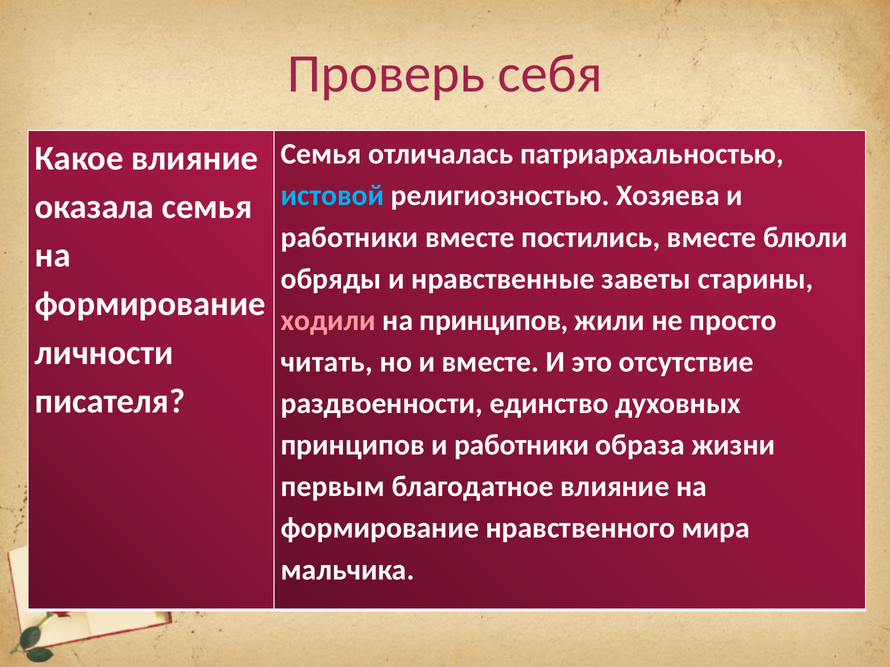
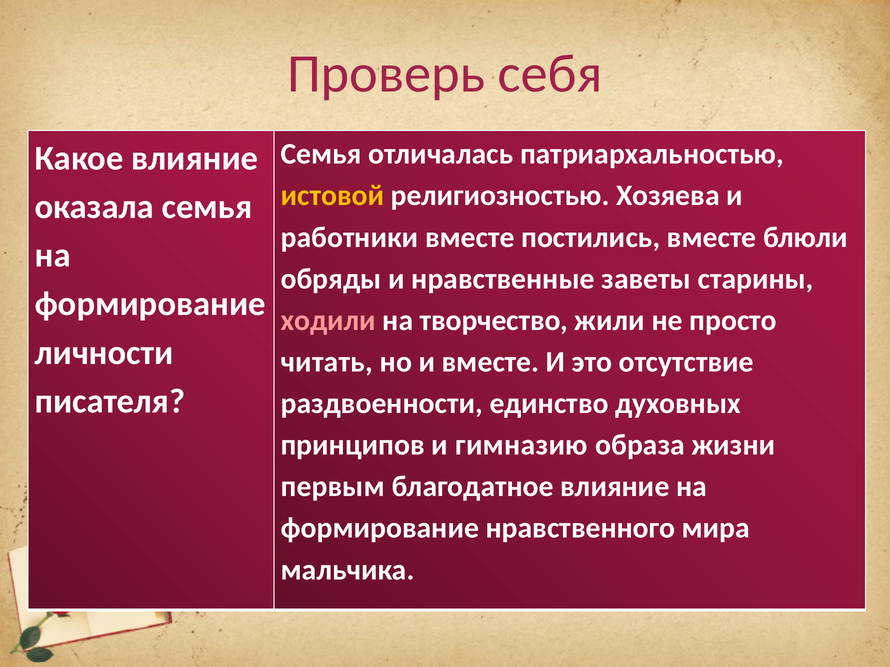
истовой colour: light blue -> yellow (332, 196)
на принципов: принципов -> творчество (494, 321)
принципов и работники: работники -> гимназию (521, 445)
